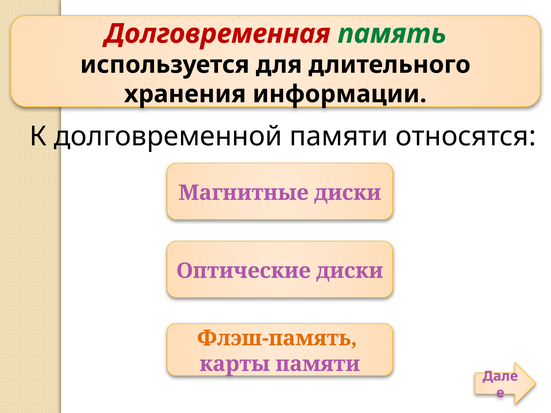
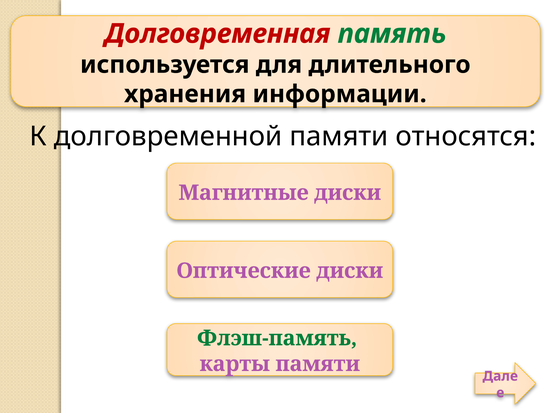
Флэш-память colour: orange -> green (277, 338)
